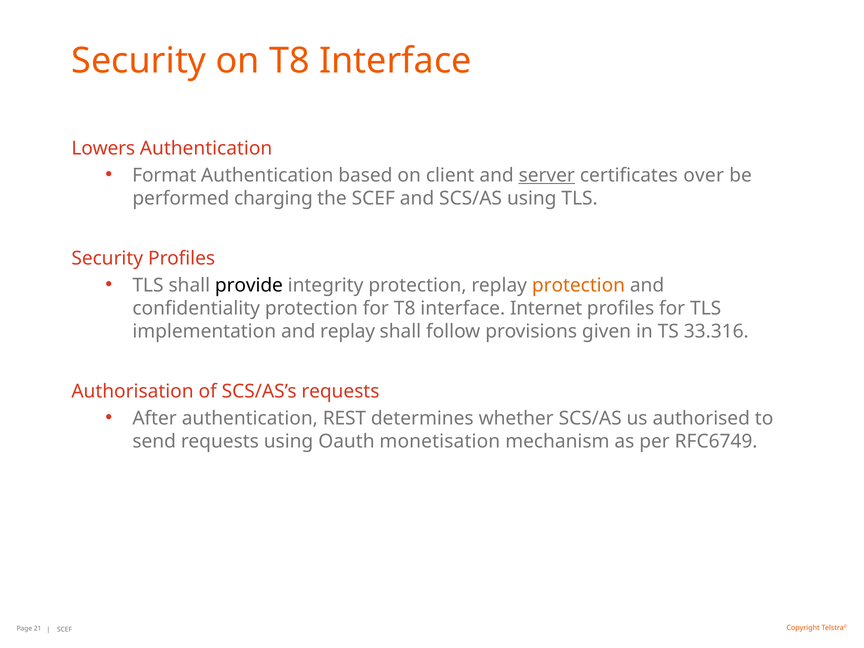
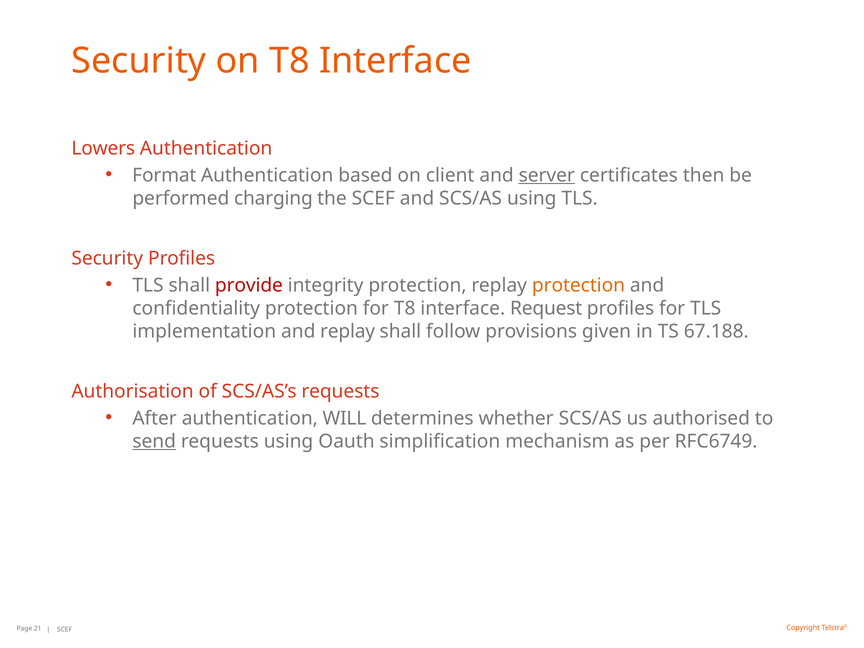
over: over -> then (704, 175)
provide colour: black -> red (249, 285)
Internet: Internet -> Request (546, 308)
33.316: 33.316 -> 67.188 (716, 331)
REST: REST -> WILL (344, 418)
send underline: none -> present (154, 441)
monetisation: monetisation -> simplification (440, 441)
